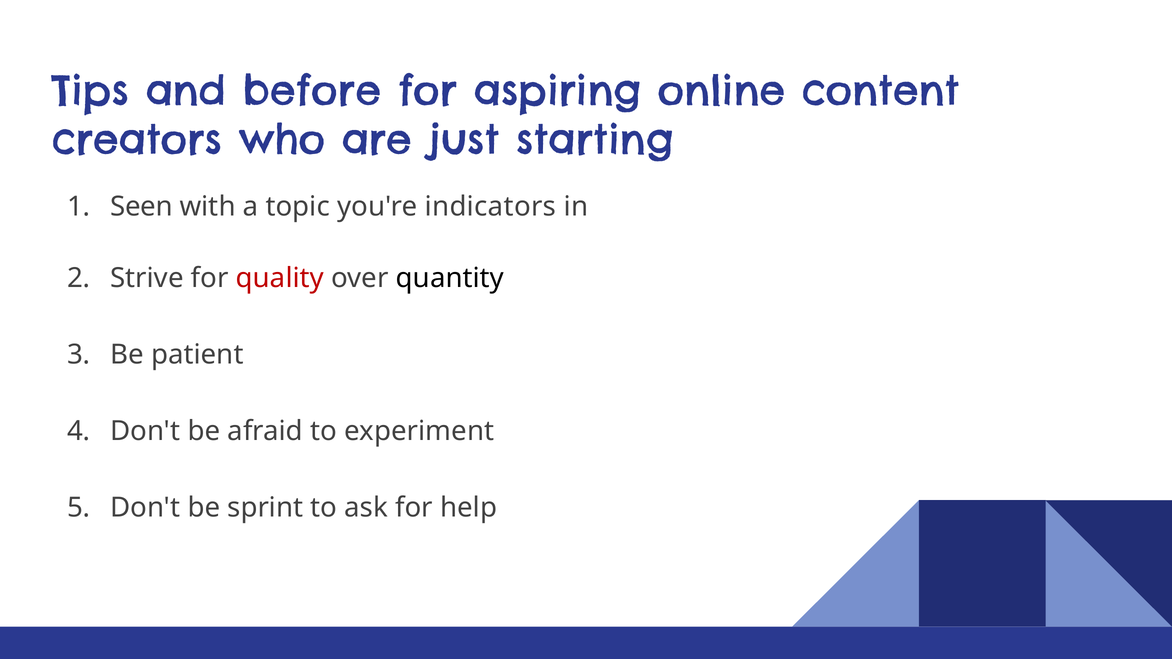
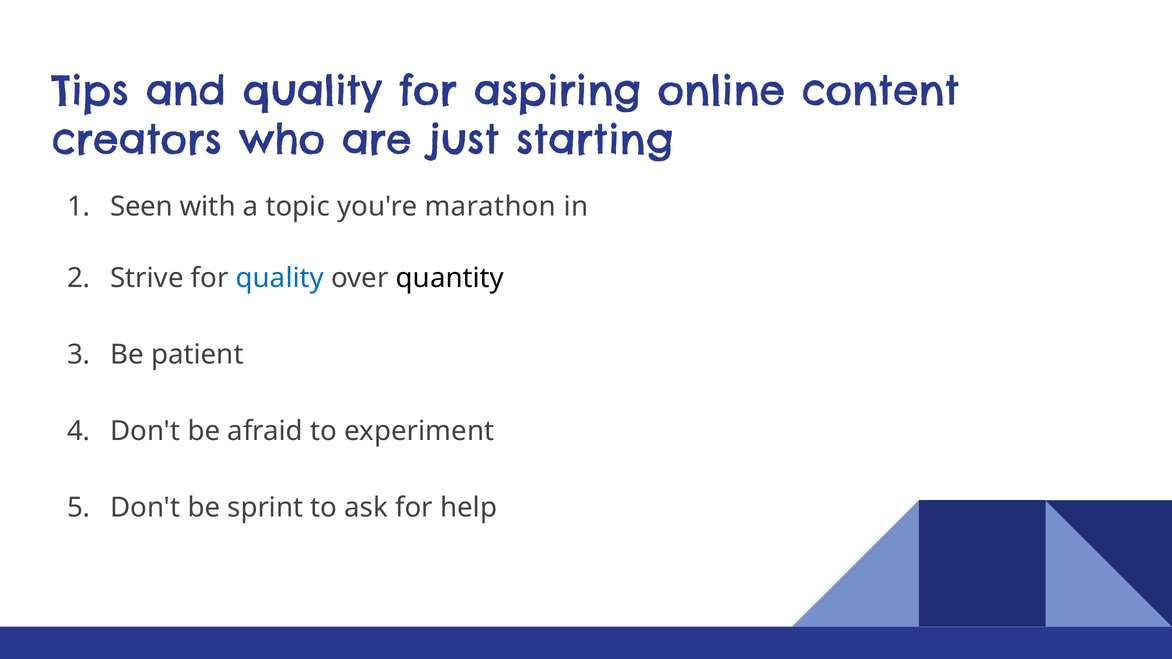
and before: before -> quality (312, 92)
indicators: indicators -> marathon (490, 207)
quality colour: red -> blue (280, 278)
